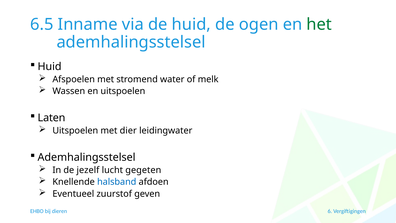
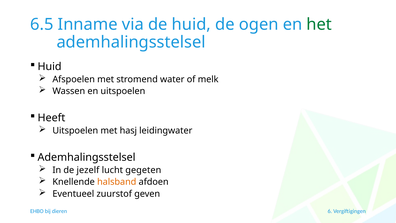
Laten: Laten -> Heeft (51, 118)
dier: dier -> hasj (128, 131)
halsband colour: blue -> orange (117, 182)
